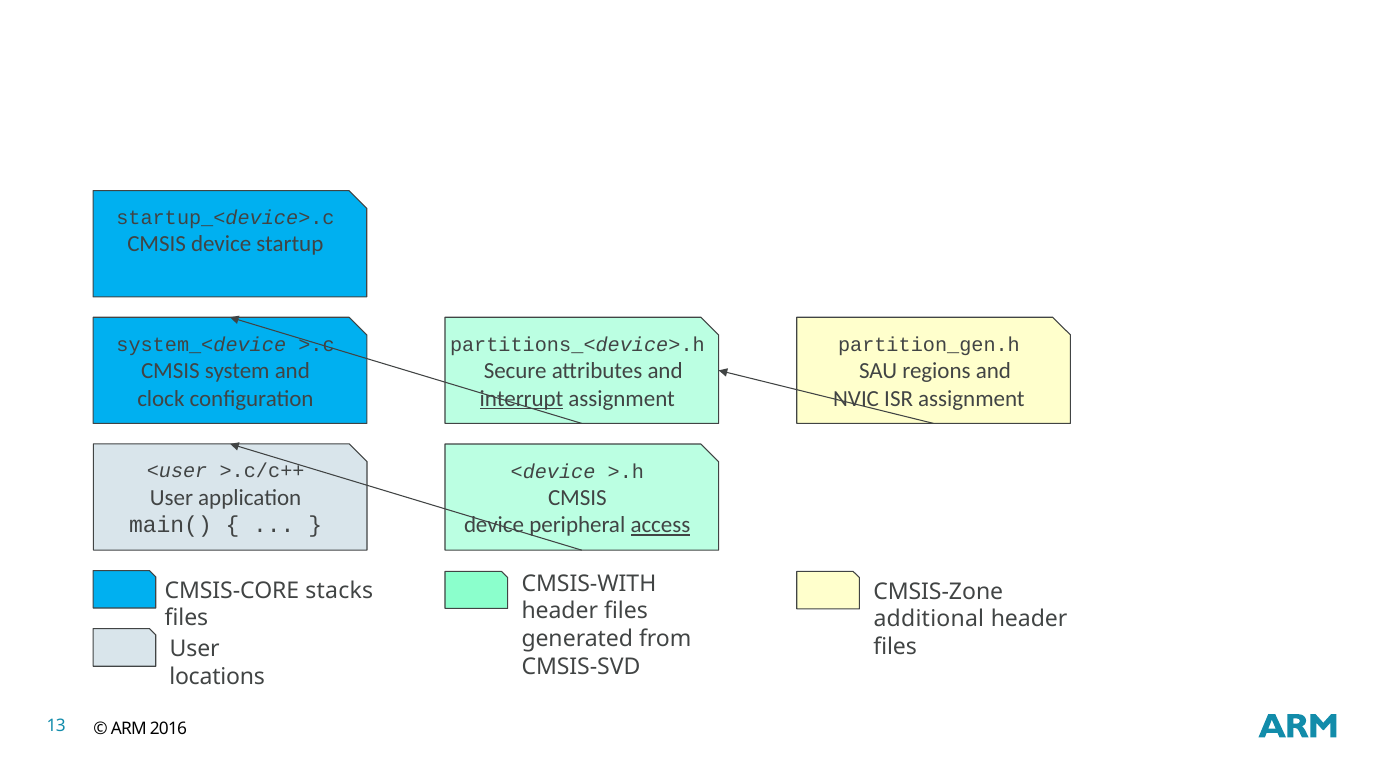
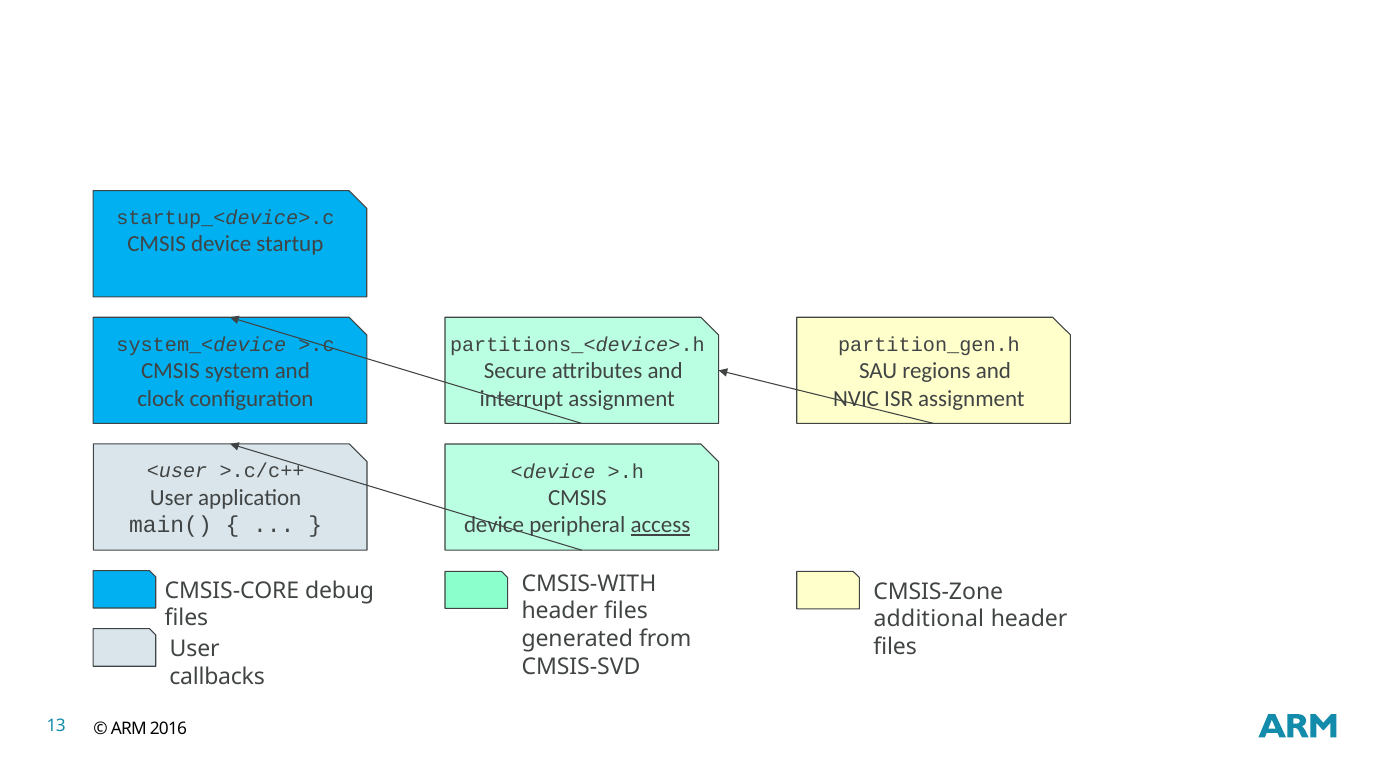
interrupt underline: present -> none (521, 399)
stacks: stacks -> debug (340, 591)
locations: locations -> callbacks (217, 677)
